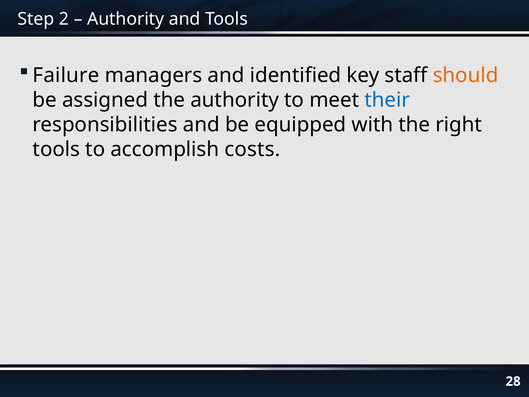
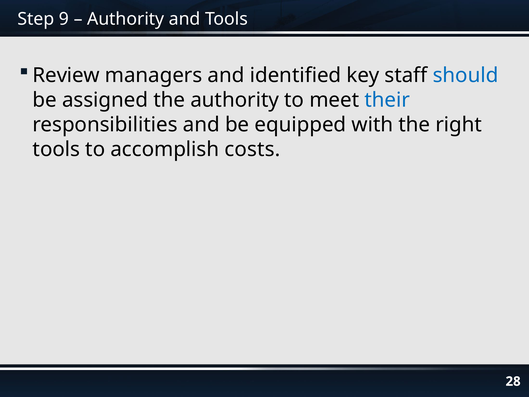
2: 2 -> 9 (64, 19)
Failure: Failure -> Review (66, 75)
should colour: orange -> blue (466, 75)
